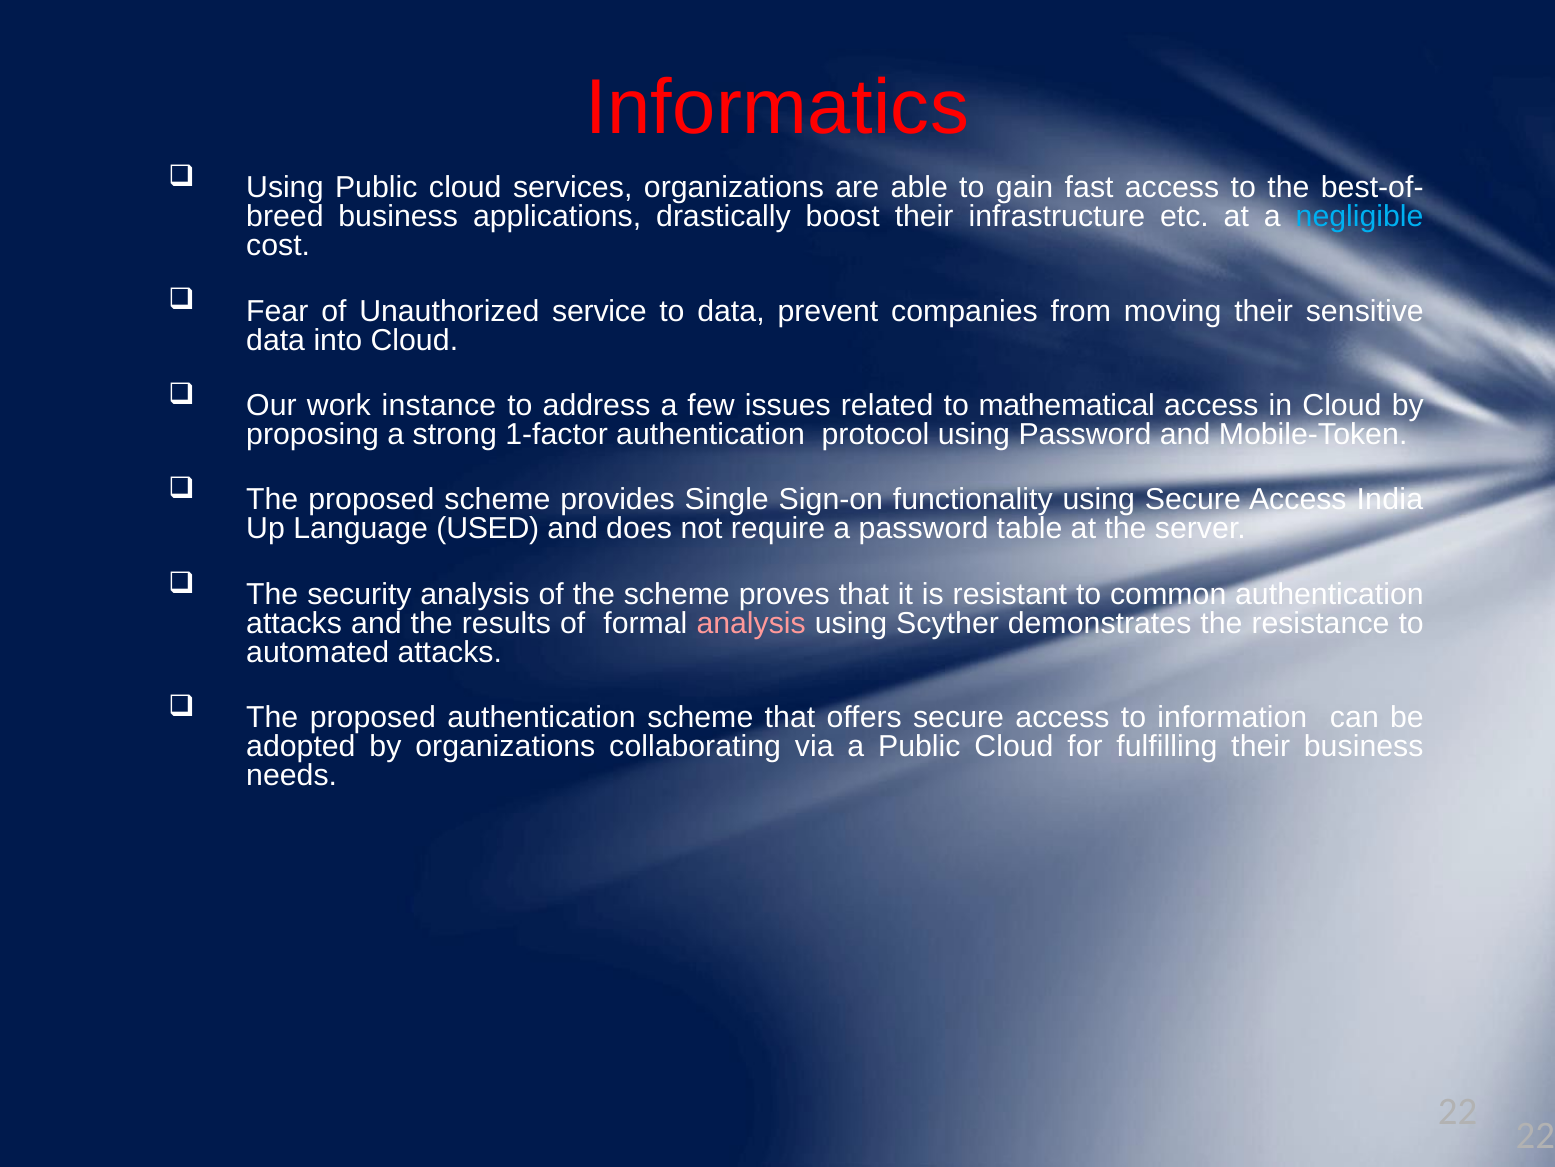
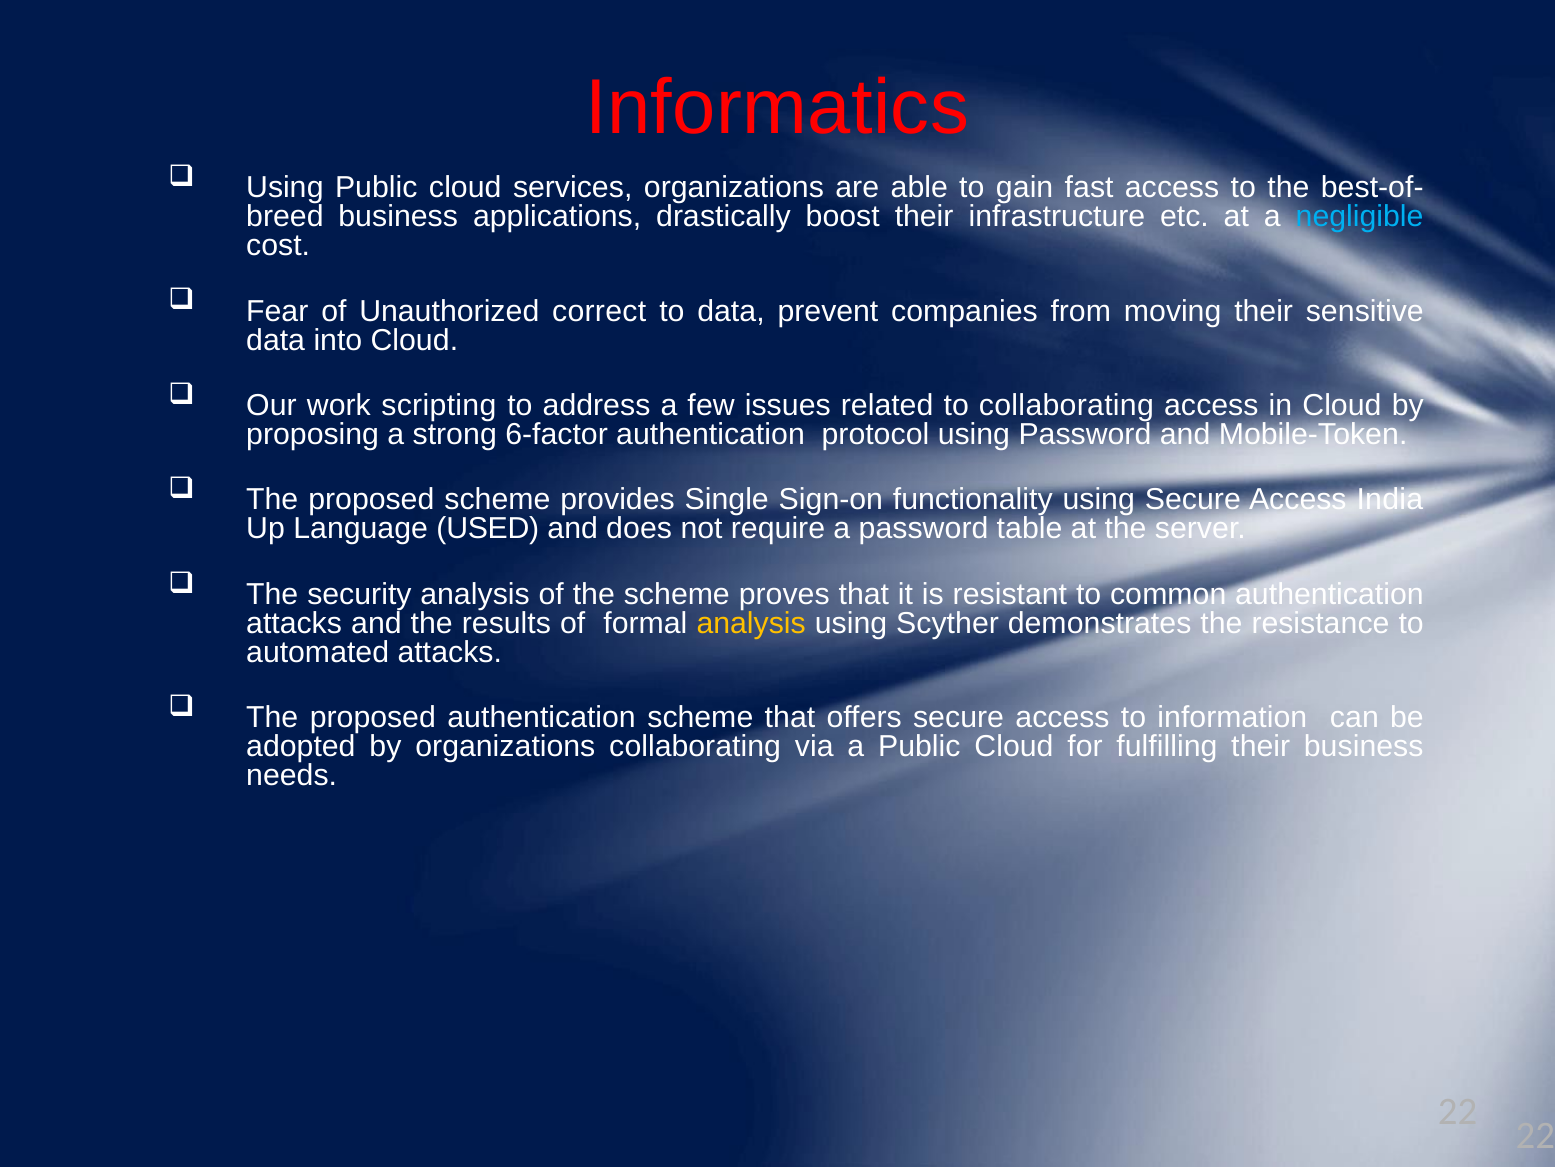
service: service -> correct (599, 311)
instance: instance -> scripting (439, 405)
to mathematical: mathematical -> collaborating (1066, 405)
1-factor: 1-factor -> 6-factor (557, 434)
analysis colour: pink -> yellow (751, 623)
